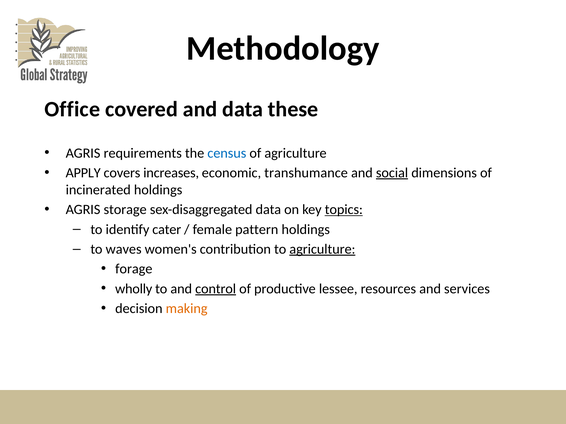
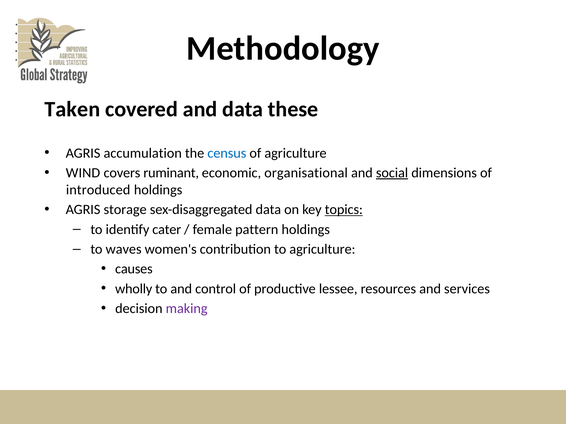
Office: Office -> Taken (72, 109)
requirements: requirements -> accumulation (143, 153)
APPLY: APPLY -> WIND (83, 173)
increases: increases -> ruminant (171, 173)
transhumance: transhumance -> organisational (306, 173)
incinerated: incinerated -> introduced (98, 190)
agriculture underline: present -> none (322, 249)
forage: forage -> causes (134, 269)
control underline: present -> none (216, 289)
making colour: orange -> purple (187, 309)
